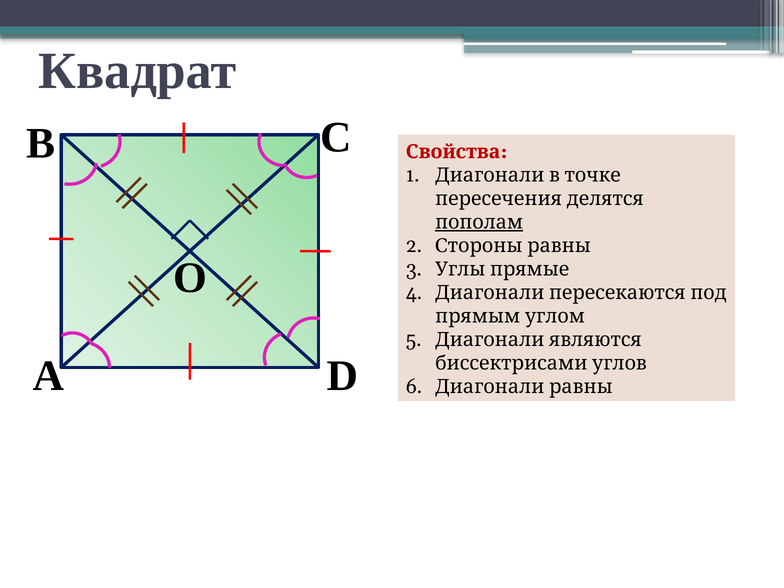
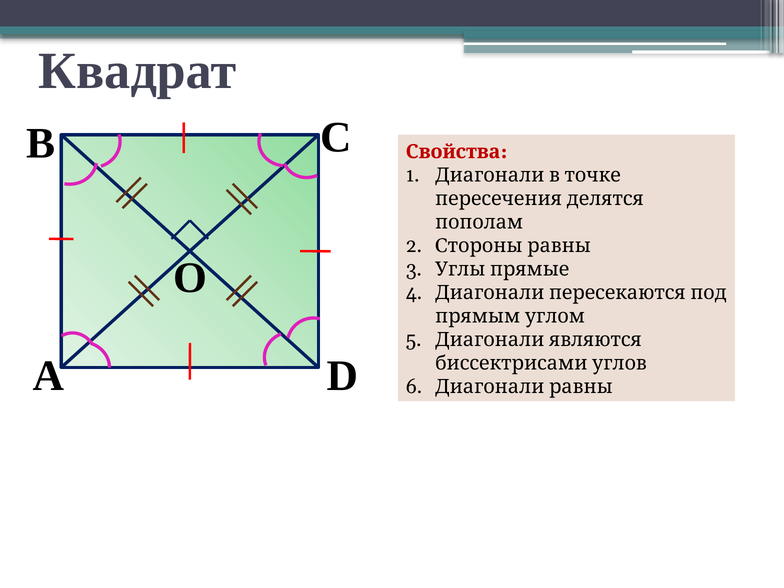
пополам underline: present -> none (479, 222)
